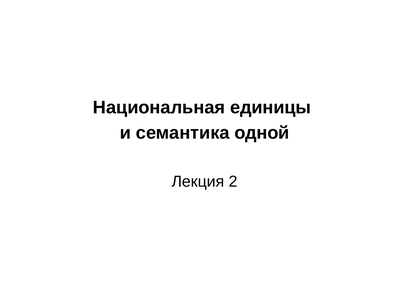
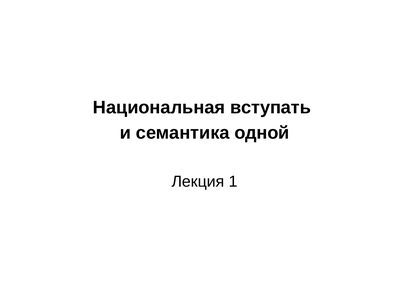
единицы: единицы -> вступать (271, 108)
2: 2 -> 1 (233, 182)
